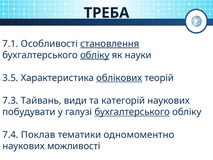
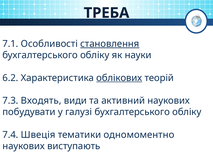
обліку underline: present -> none (95, 55)
3.5: 3.5 -> 6.2 (10, 78)
Тайвань: Тайвань -> Входять (41, 100)
категорій: категорій -> активний (123, 100)
бухгалтерського underline: present -> none (132, 112)
Поклав: Поклав -> Швеція (38, 135)
можливості: можливості -> виступають (74, 146)
